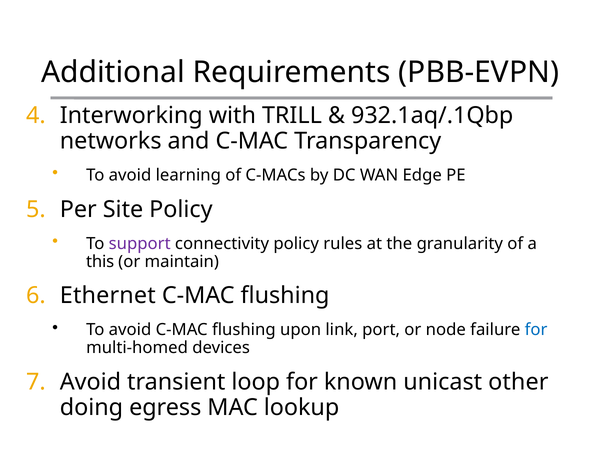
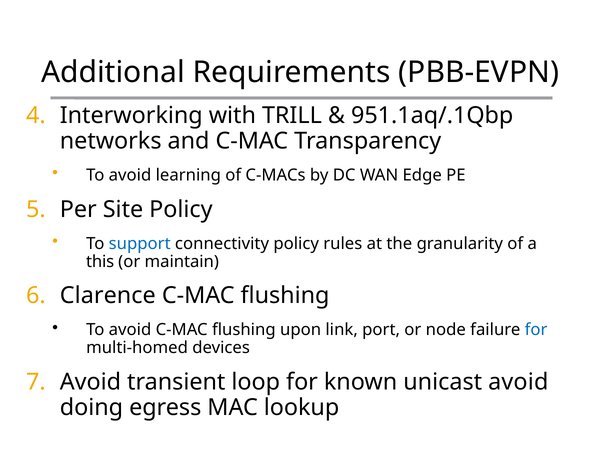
932.1aq/.1Qbp: 932.1aq/.1Qbp -> 951.1aq/.1Qbp (432, 116)
support colour: purple -> blue (140, 243)
Ethernet: Ethernet -> Clarence (108, 296)
unicast other: other -> avoid (518, 382)
